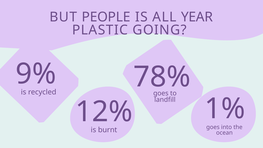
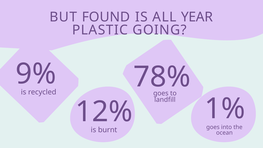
PEOPLE: PEOPLE -> FOUND (106, 17)
